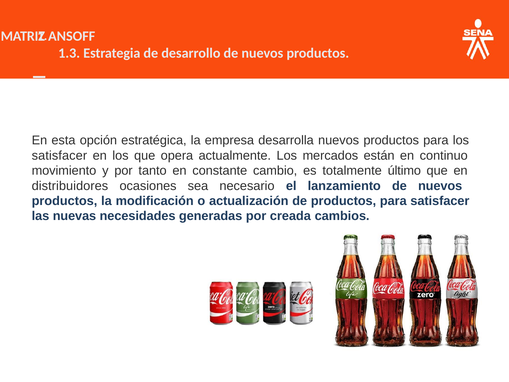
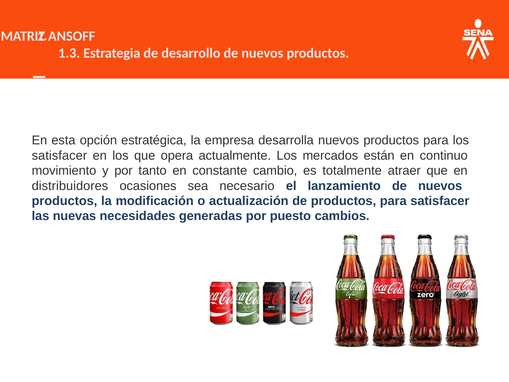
último: último -> atraer (404, 171)
creada: creada -> puesto (290, 216)
